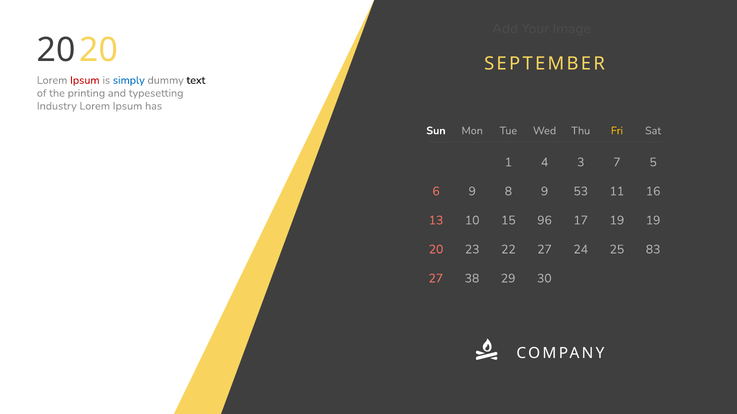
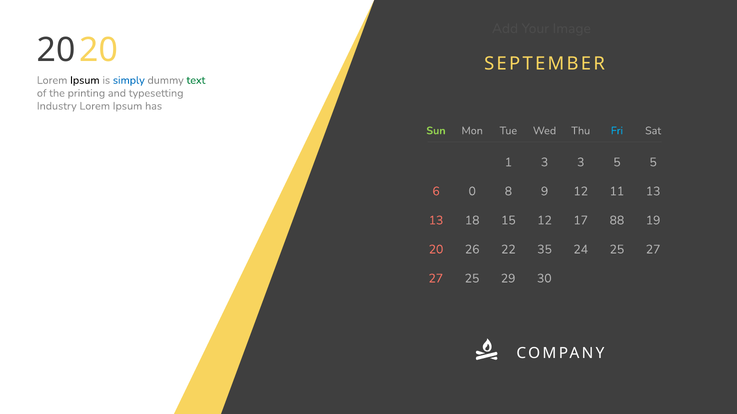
Ipsum colour: red -> black (85, 80)
text colour: black -> green (196, 80)
Sun colour: white -> light green (436, 131)
Fri colour: yellow -> light blue (617, 131)
1 4: 4 -> 3 (545, 162)
3 7: 7 -> 5 (617, 162)
6 9: 9 -> 0 (472, 192)
9 53: 53 -> 12 (581, 192)
11 16: 16 -> 13 (653, 192)
10: 10 -> 18 (472, 221)
15 96: 96 -> 12 (545, 221)
17 19: 19 -> 88 (617, 221)
23: 23 -> 26 (472, 250)
22 27: 27 -> 35 (545, 250)
25 83: 83 -> 27 (653, 250)
27 38: 38 -> 25 (472, 279)
